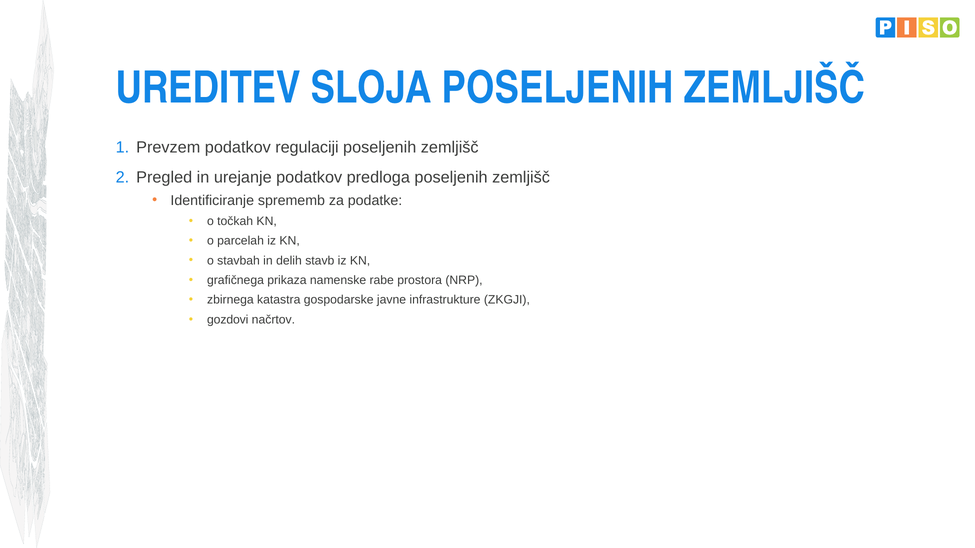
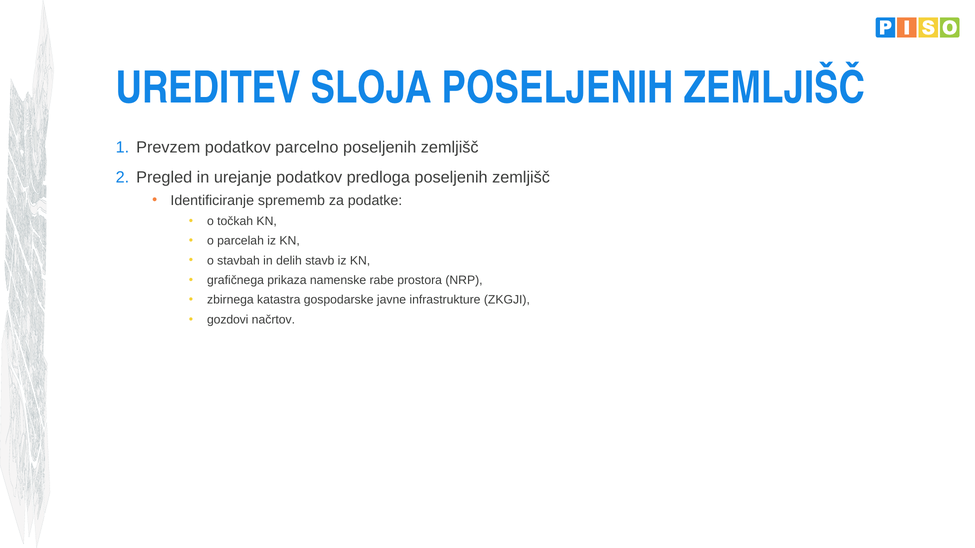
regulaciji: regulaciji -> parcelno (307, 148)
